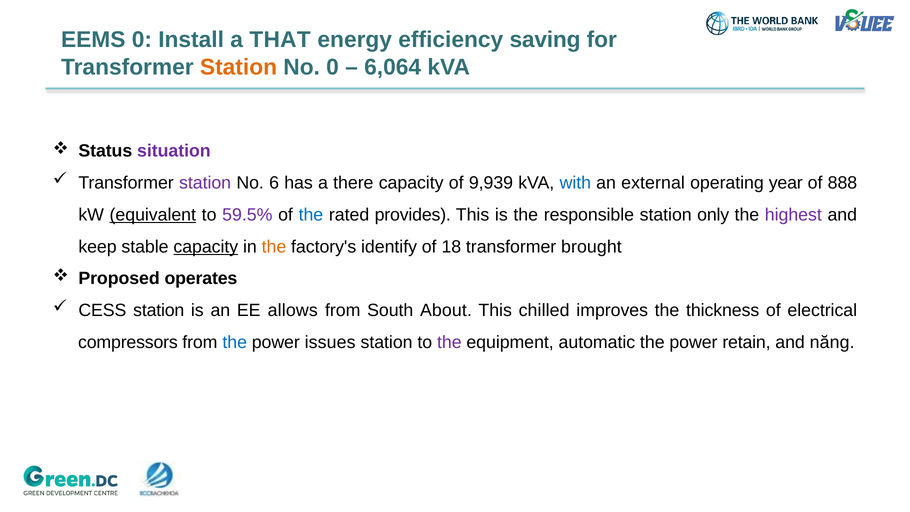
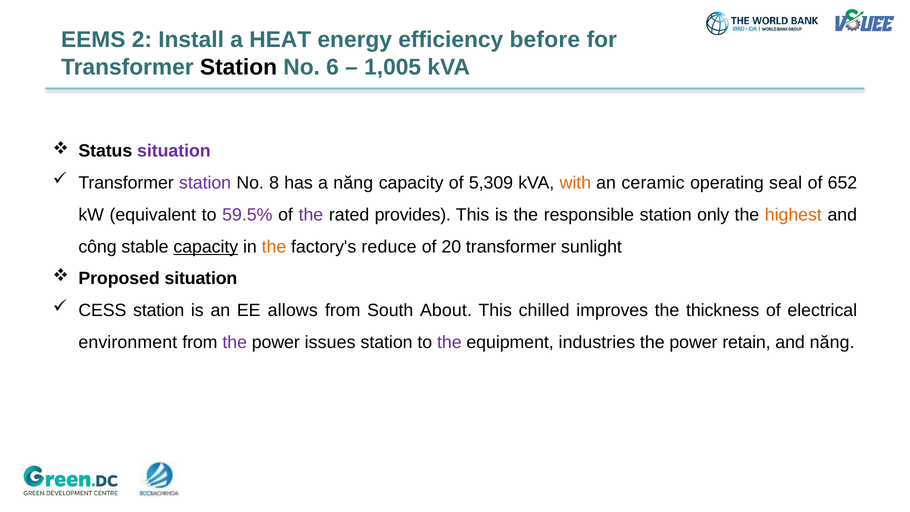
EEMS 0: 0 -> 2 (142, 40)
THAT: THAT -> HEAT (280, 40)
saving: saving -> before (545, 40)
Station colour: orange -> black (239, 67)
No 0: 0 -> 6 (333, 67)
6,064: 6,064 -> 1,005 (393, 67)
6: 6 -> 8 (274, 183)
a there: there -> năng (353, 183)
9,939: 9,939 -> 5,309 (491, 183)
with colour: blue -> orange (575, 183)
external: external -> ceramic (653, 183)
year: year -> seal (786, 183)
888: 888 -> 652 (842, 183)
equivalent underline: present -> none (153, 215)
the colour: blue -> purple (311, 215)
highest colour: purple -> orange (793, 215)
keep: keep -> công (98, 247)
identify: identify -> reduce (389, 247)
18: 18 -> 20 (451, 247)
brought: brought -> sunlight (591, 247)
Proposed operates: operates -> situation (201, 278)
compressors: compressors -> environment (128, 342)
the colour: blue -> purple (235, 342)
automatic: automatic -> industries (597, 342)
